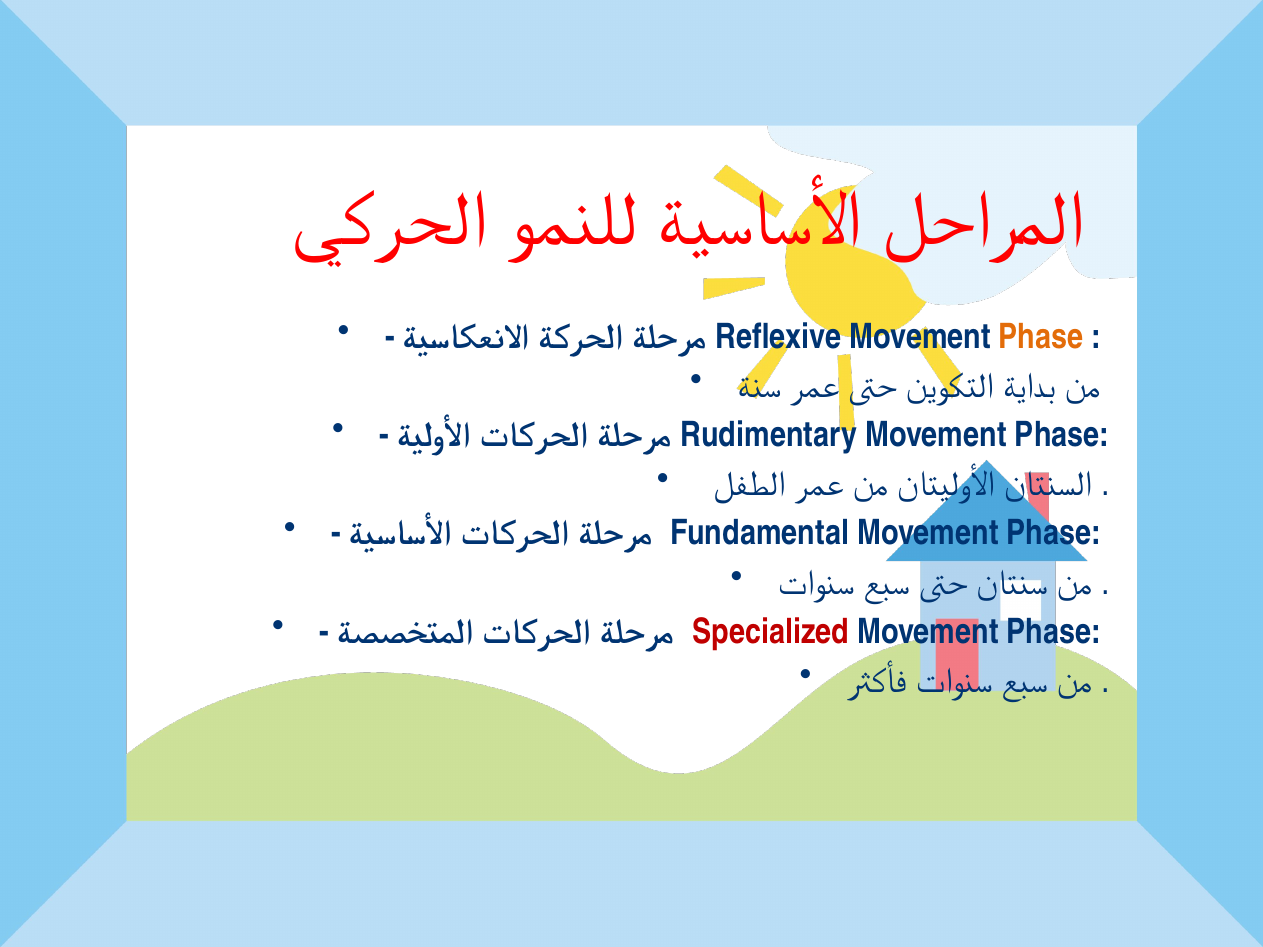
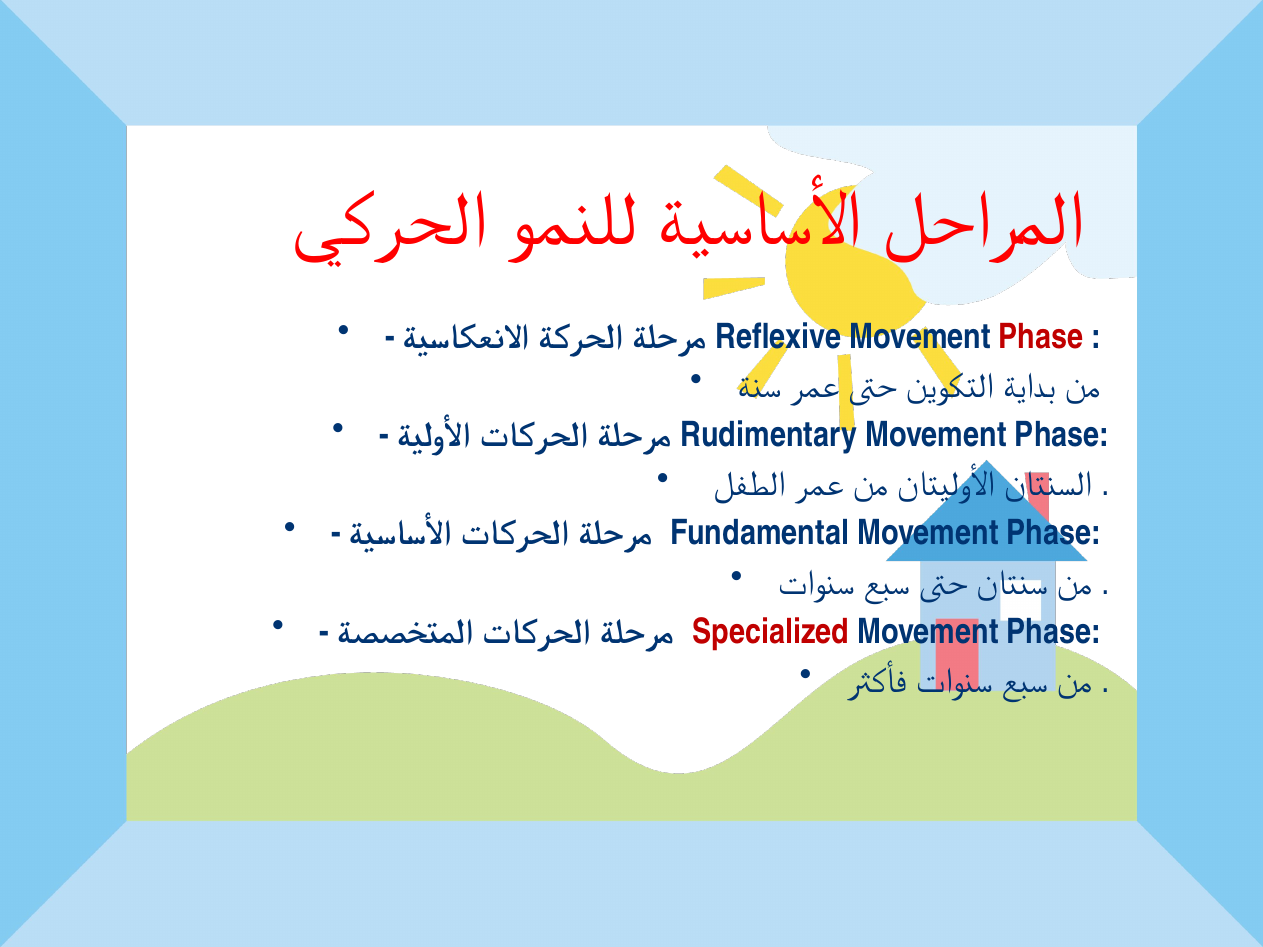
Phase colour: orange -> red (1041, 337)
